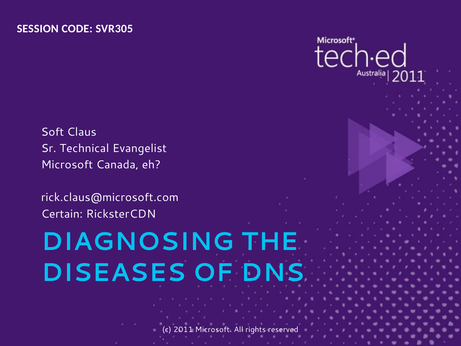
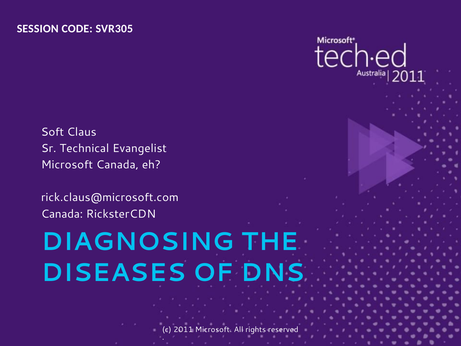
Certain: Certain -> Canada (62, 214)
